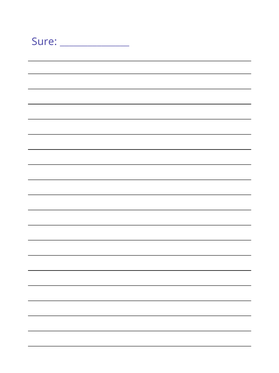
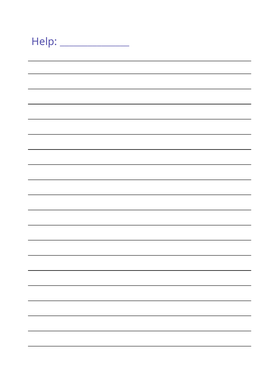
Sure: Sure -> Help (44, 42)
